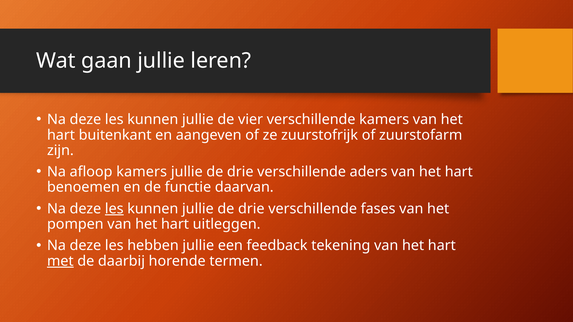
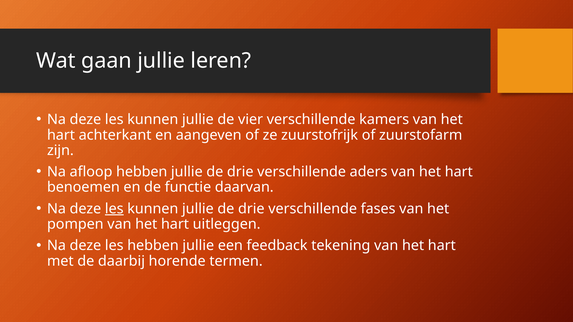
buitenkant: buitenkant -> achterkant (115, 135)
afloop kamers: kamers -> hebben (142, 172)
met underline: present -> none (60, 261)
